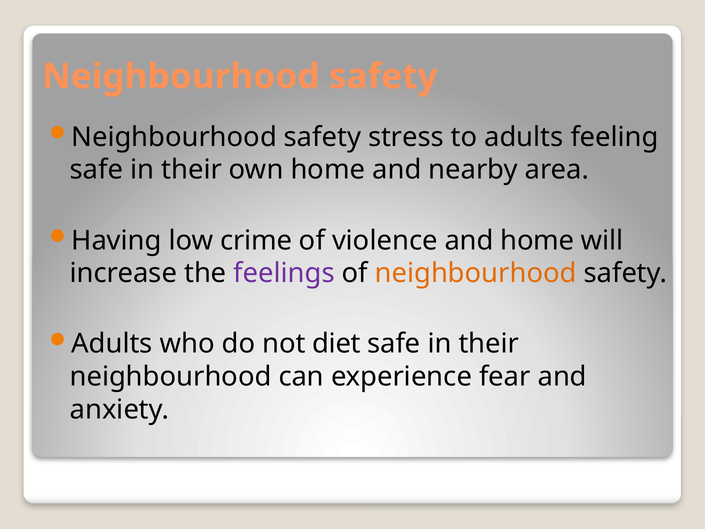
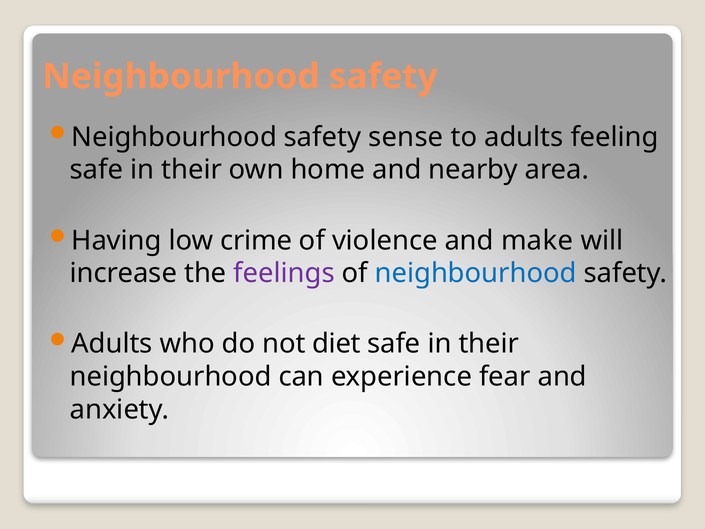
stress: stress -> sense (406, 137)
and home: home -> make (537, 240)
neighbourhood colour: orange -> blue (476, 273)
